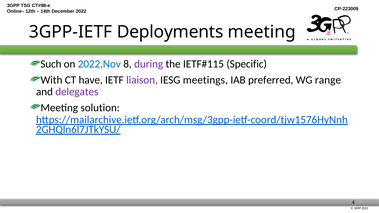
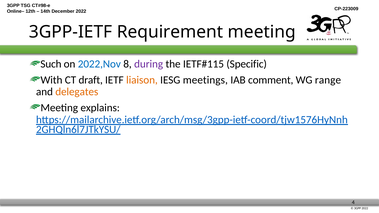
Deployments: Deployments -> Requirement (170, 32)
have: have -> draft (91, 80)
liaison colour: purple -> orange (142, 80)
preferred: preferred -> comment (271, 80)
delegates colour: purple -> orange (77, 92)
solution: solution -> explains (100, 108)
